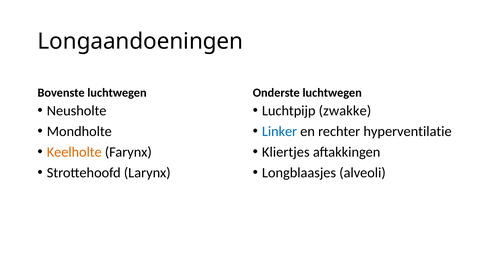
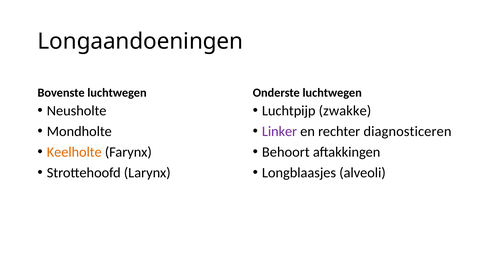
Linker colour: blue -> purple (280, 131)
hyperventilatie: hyperventilatie -> diagnosticeren (407, 131)
Kliertjes: Kliertjes -> Behoort (286, 152)
